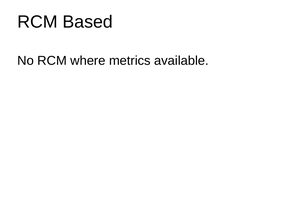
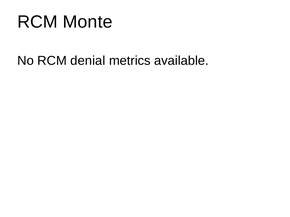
Based: Based -> Monte (88, 22)
where: where -> denial (88, 61)
